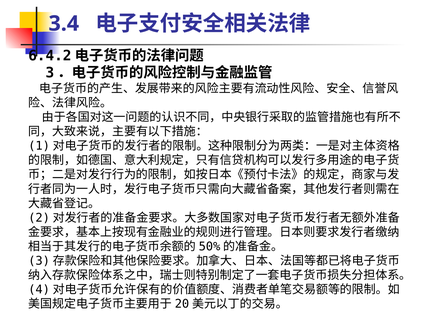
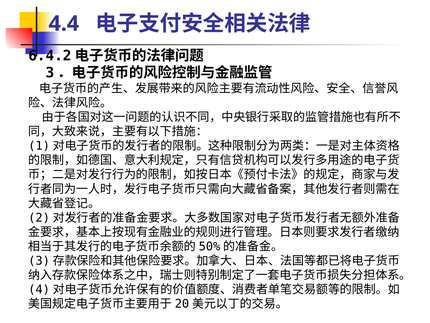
3.4: 3.4 -> 4.4 (64, 24)
